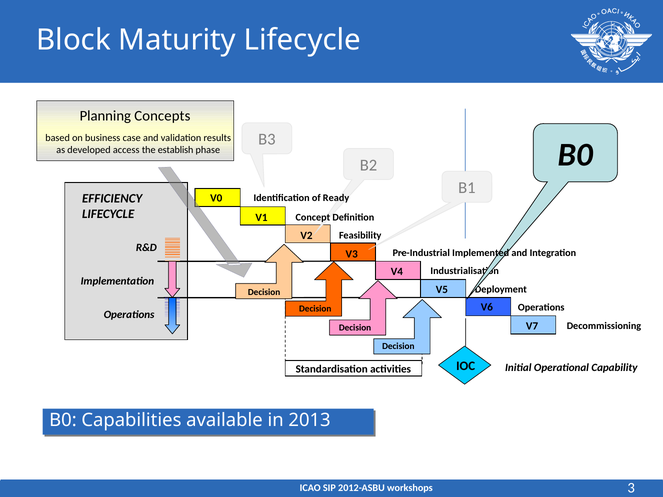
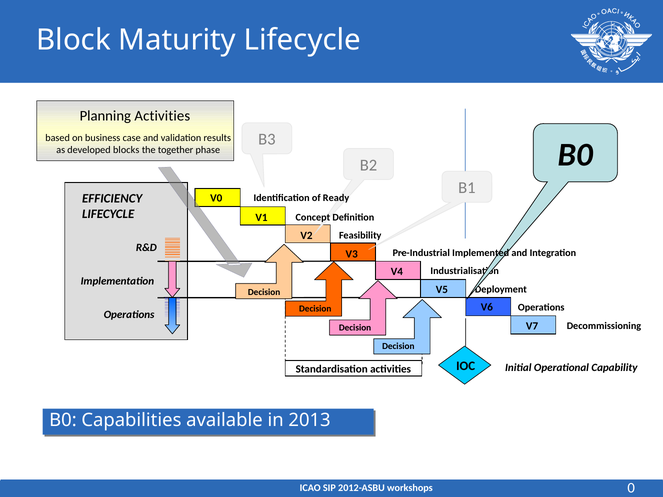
Planning Concepts: Concepts -> Activities (162, 116)
access: access -> blocks (126, 150)
establish: establish -> together (176, 150)
3: 3 -> 0 (631, 488)
